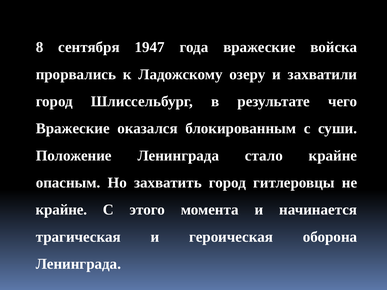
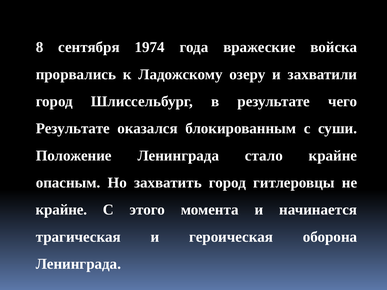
1947: 1947 -> 1974 (150, 47)
Вражеские: Вражеские -> Результате (73, 129)
